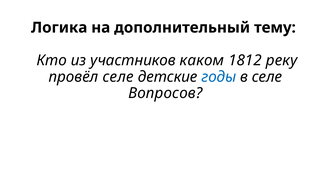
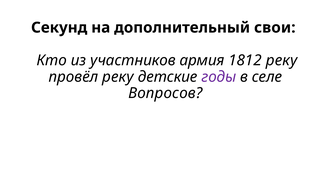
Логика: Логика -> Секунд (59, 28)
тему: тему -> свои (275, 28)
каком: каком -> армия (202, 60)
провёл селе: селе -> реку (118, 77)
годы colour: blue -> purple (219, 77)
